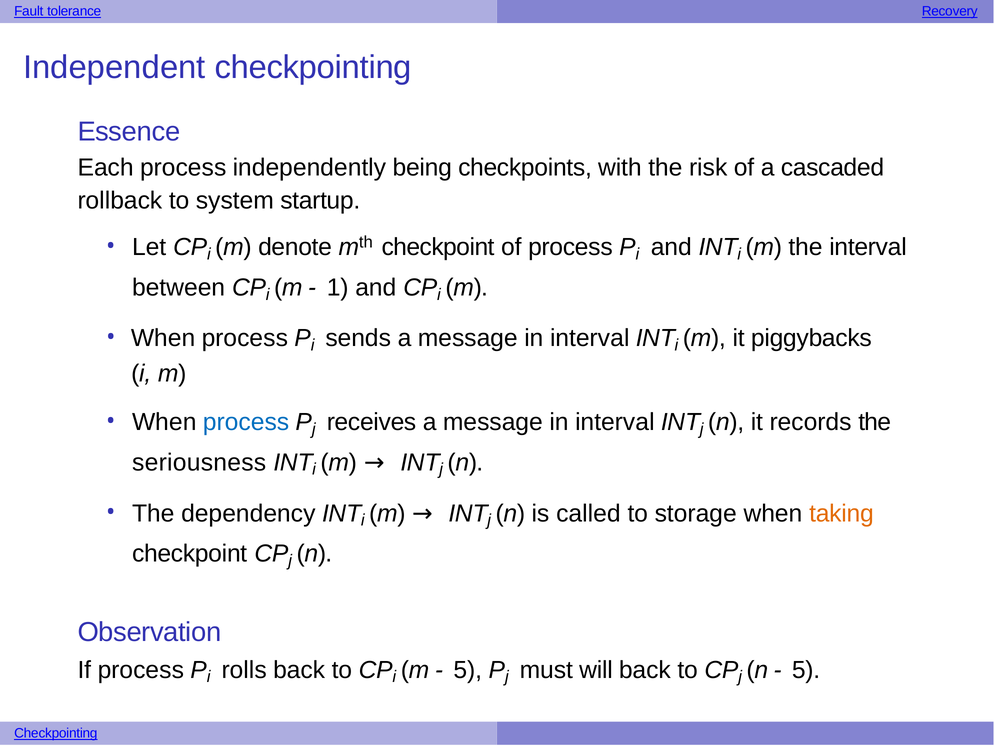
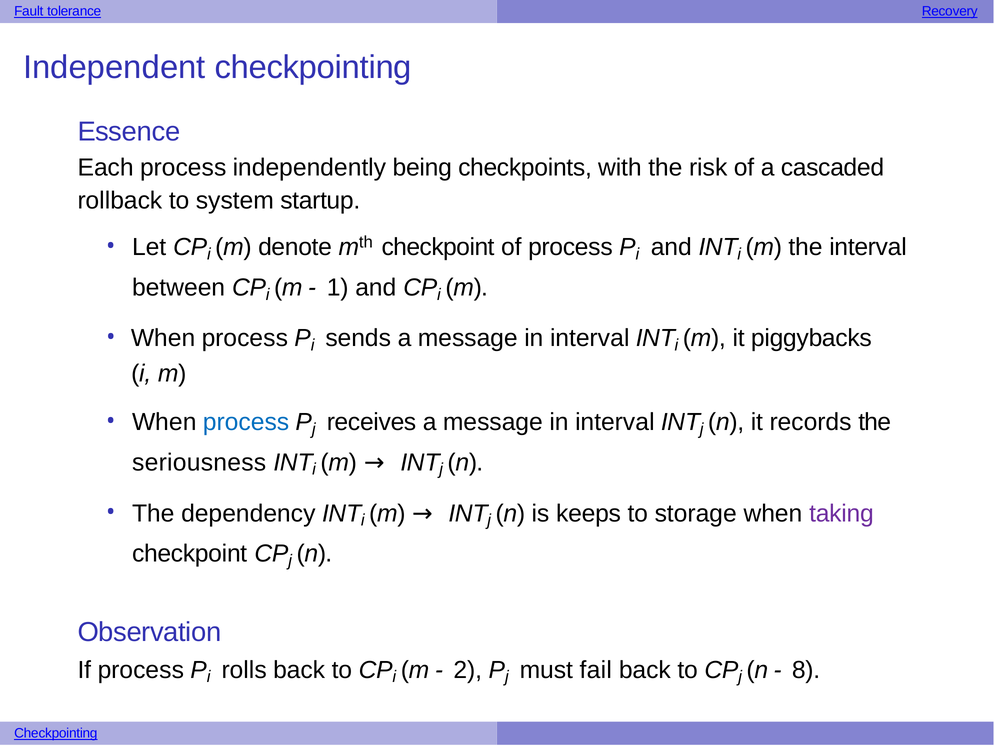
called: called -> keeps (589, 514)
taking colour: orange -> purple (841, 514)
5: 5 -> 2 (468, 670)
will: will -> fail (596, 670)
5: 5 -> 8 (806, 670)
